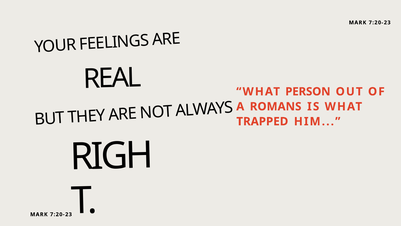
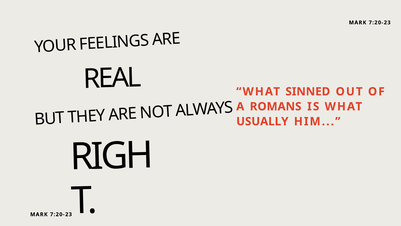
PERSON: PERSON -> SINNED (308, 91)
TRAPPED: TRAPPED -> USUALLY (262, 121)
